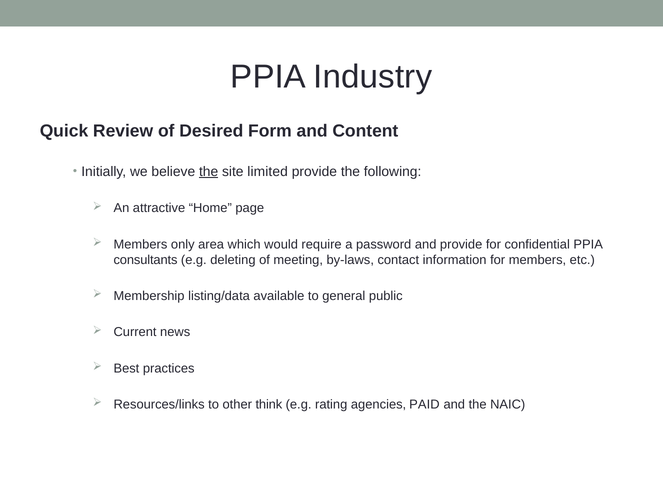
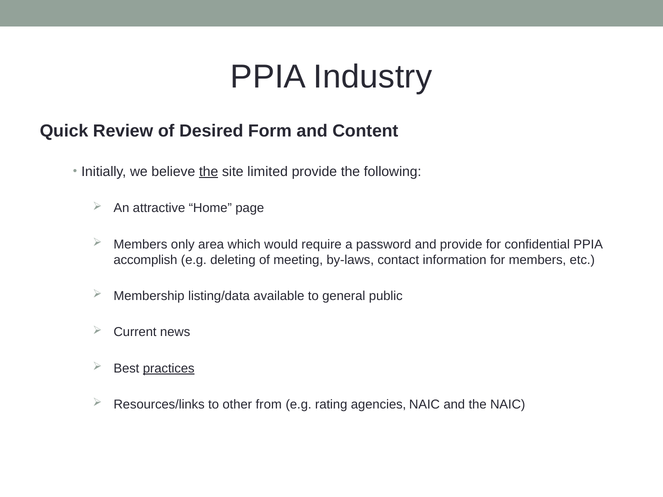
consultants: consultants -> accomplish (145, 260)
practices underline: none -> present (169, 369)
think: think -> from (269, 405)
agencies PAID: PAID -> NAIC (424, 405)
